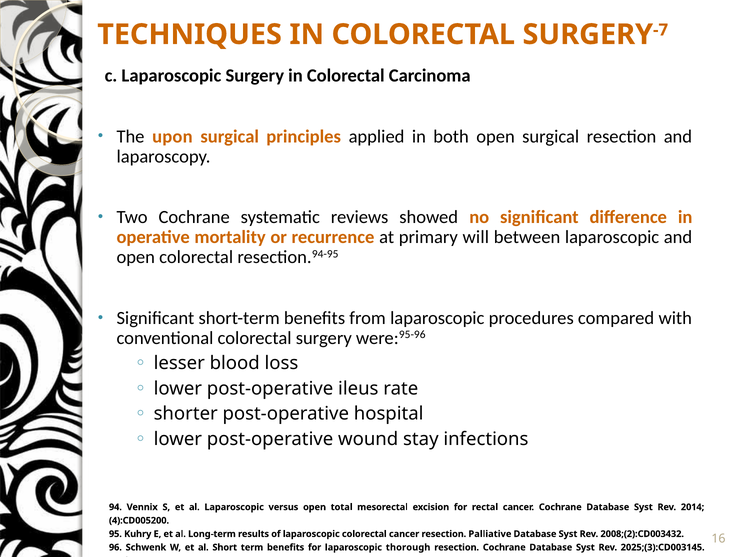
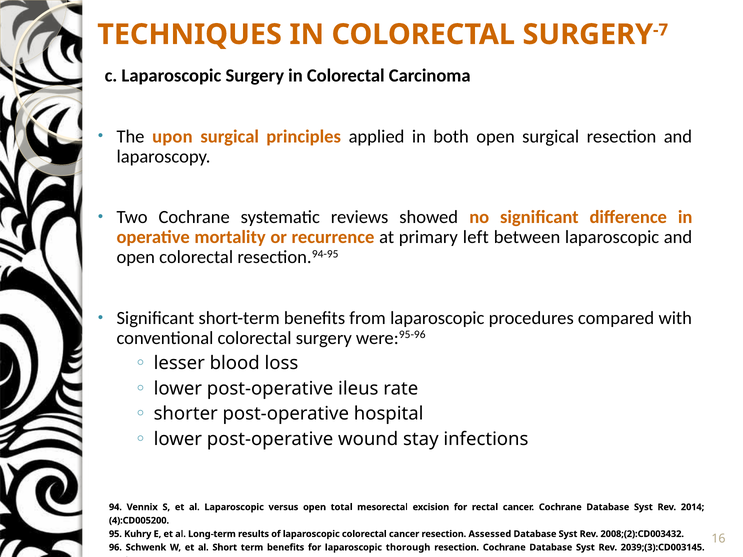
will: will -> left (476, 237)
Palliative: Palliative -> Assessed (490, 534)
2025;(3):CD003145: 2025;(3):CD003145 -> 2039;(3):CD003145 (663, 548)
